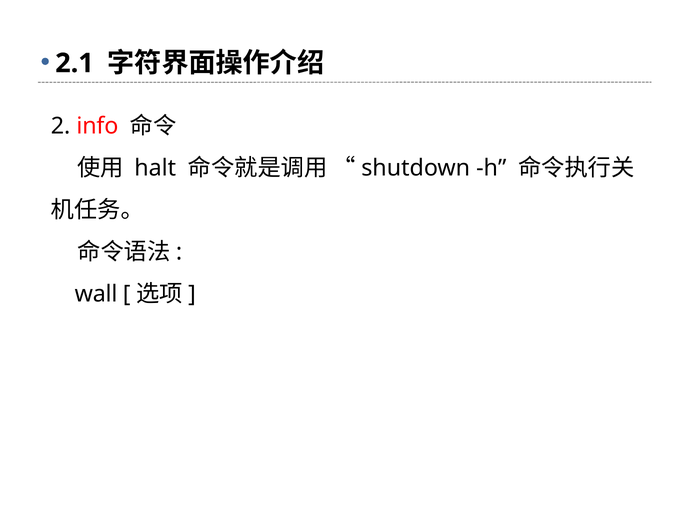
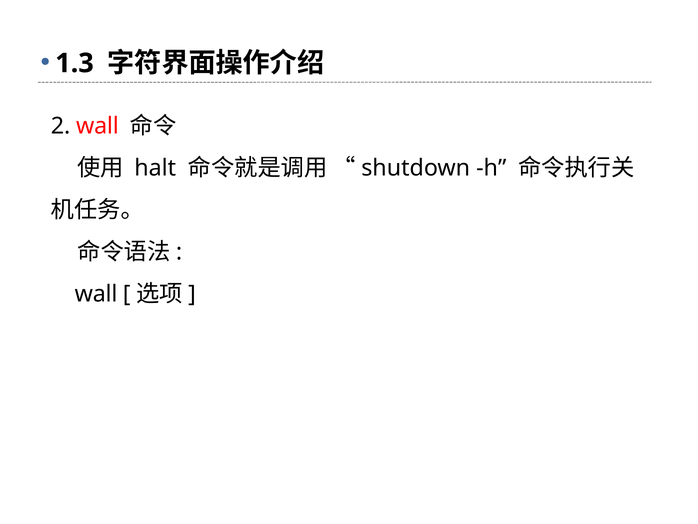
2.1: 2.1 -> 1.3 (75, 63)
2 info: info -> wall (97, 126)
